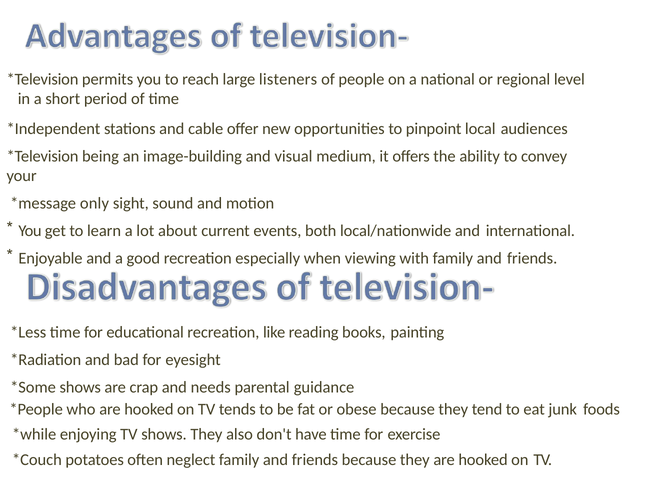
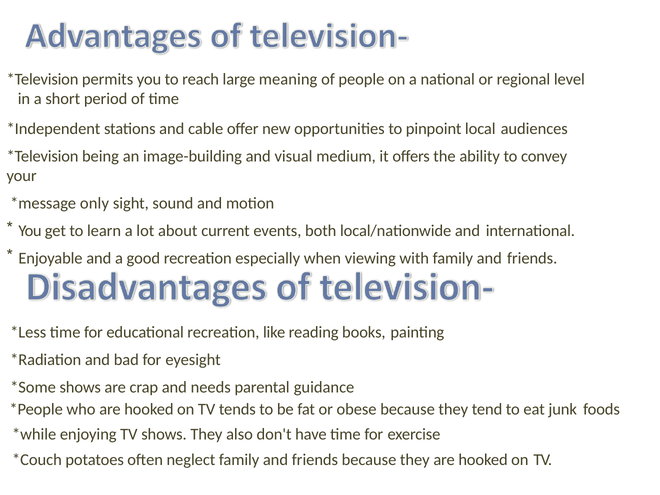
listeners: listeners -> meaning (288, 79)
